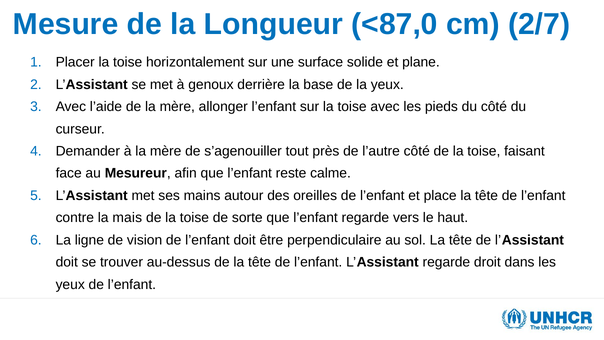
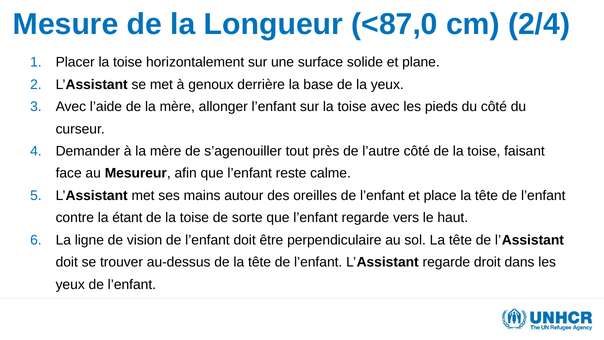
2/7: 2/7 -> 2/4 (539, 24)
mais: mais -> étant (127, 218)
